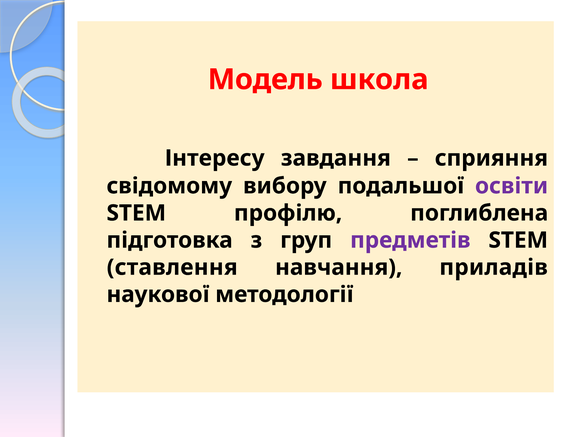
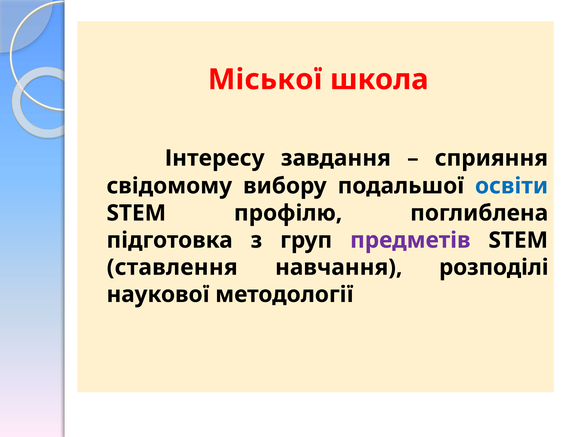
Модель: Модель -> Міської (265, 80)
освіти colour: purple -> blue (512, 186)
приладів: приладів -> розподілі (494, 267)
